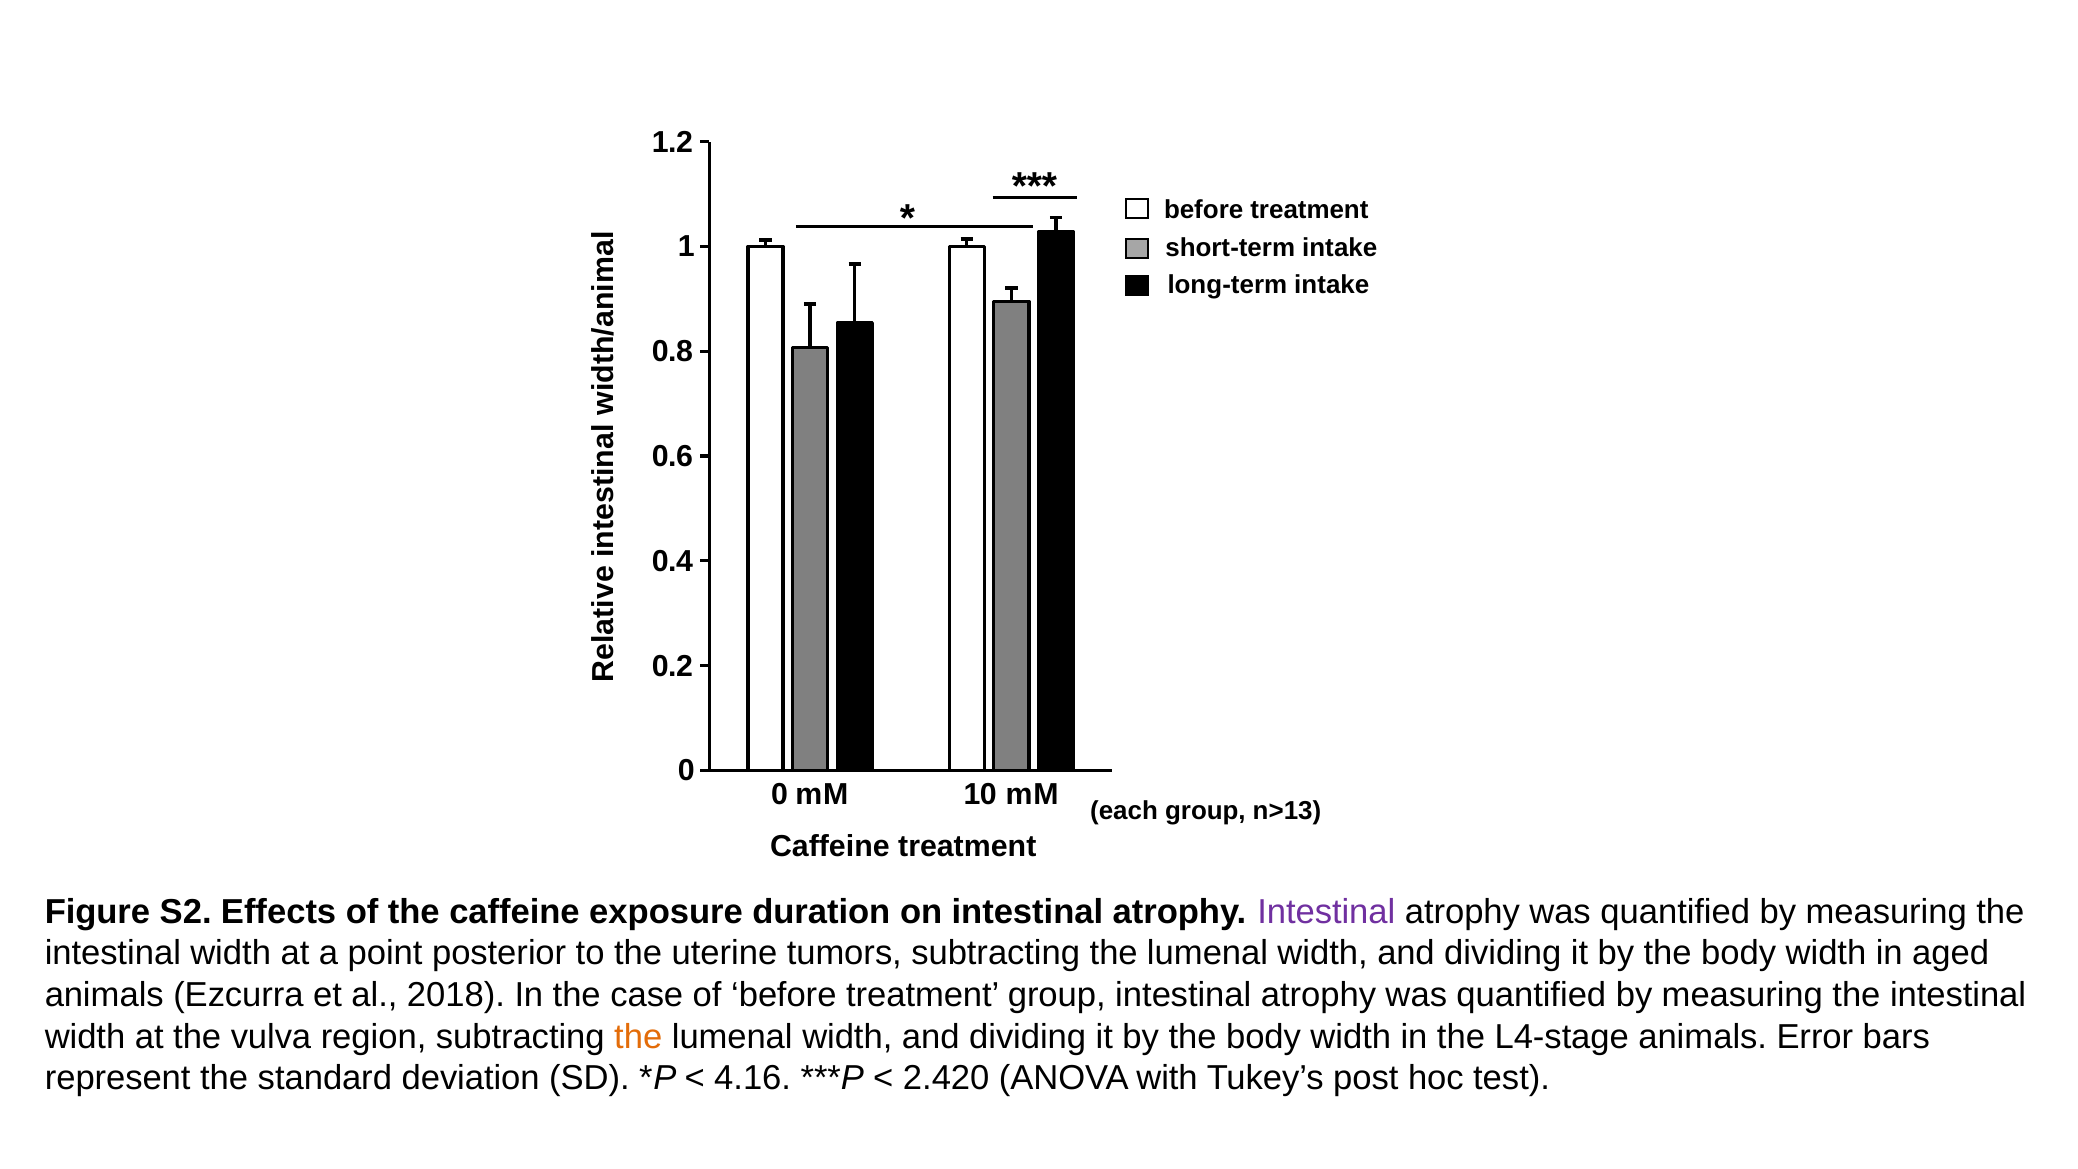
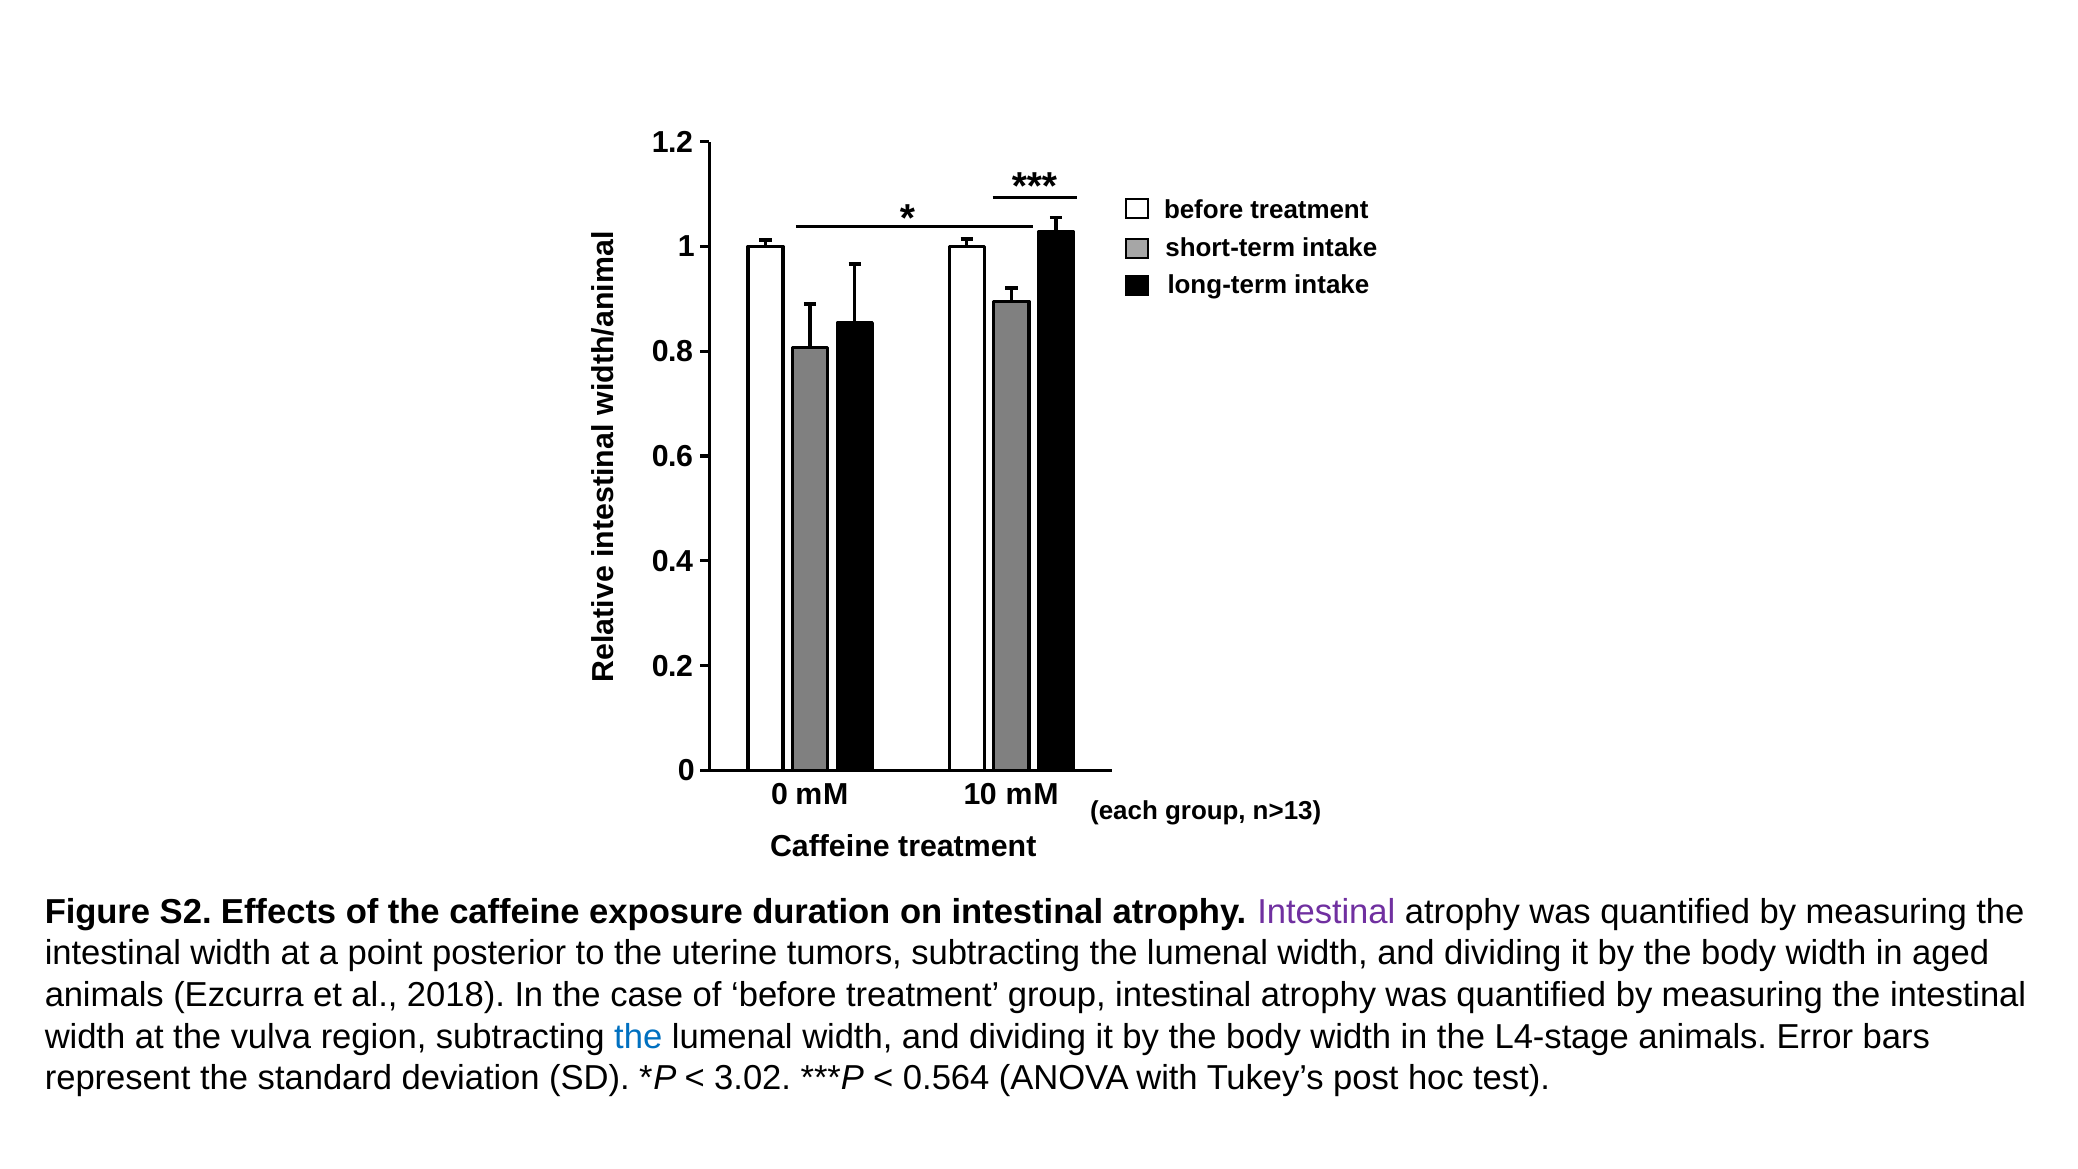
the colour: orange -> blue (638, 1037)
4.16: 4.16 -> 3.02 (753, 1078)
2.420: 2.420 -> 0.564 (946, 1078)
